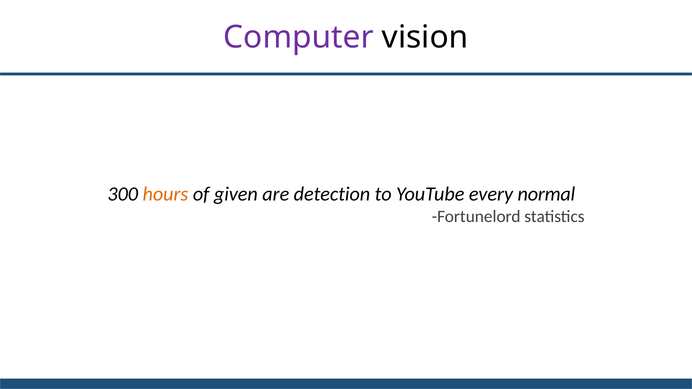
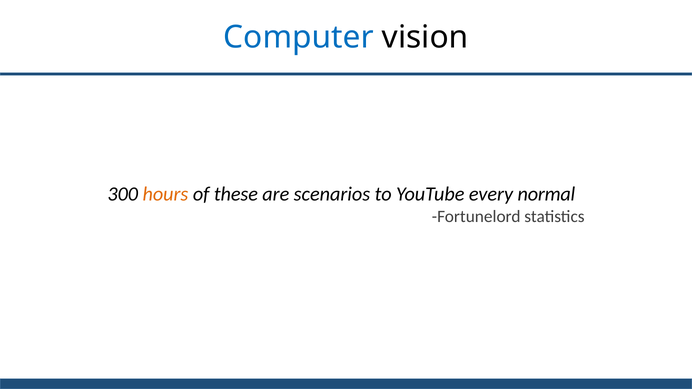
Computer colour: purple -> blue (299, 37)
given: given -> these (236, 194)
detection: detection -> scenarios (332, 194)
